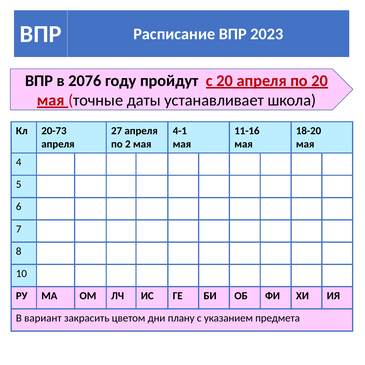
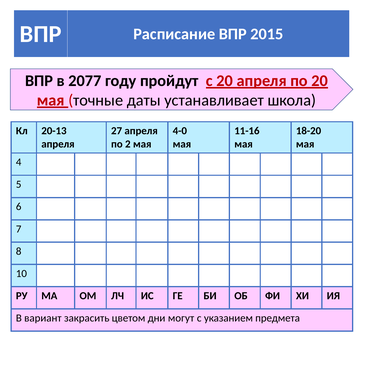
2023: 2023 -> 2015 (267, 34)
2076: 2076 -> 2077 (85, 81)
20-73: 20-73 -> 20-13 (54, 131)
4-1: 4-1 -> 4-0 (180, 131)
плану: плану -> могут (181, 318)
